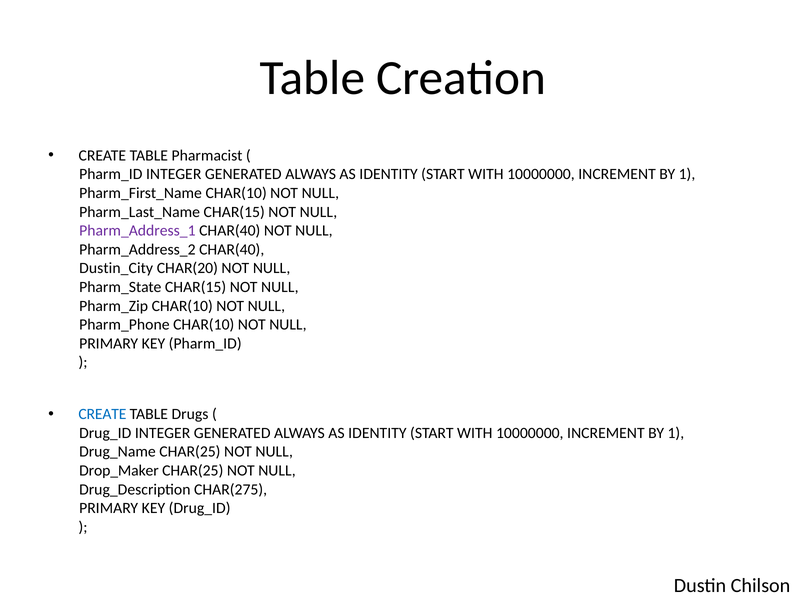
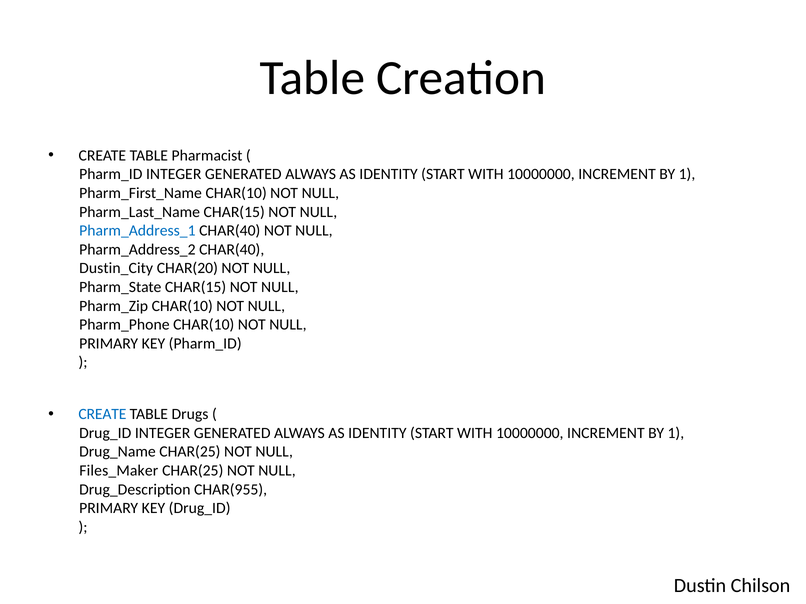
Pharm_Address_1 colour: purple -> blue (137, 231)
Drop_Maker: Drop_Maker -> Files_Maker (119, 471)
CHAR(275: CHAR(275 -> CHAR(955 (231, 490)
